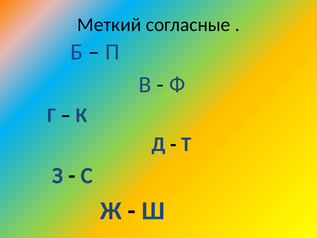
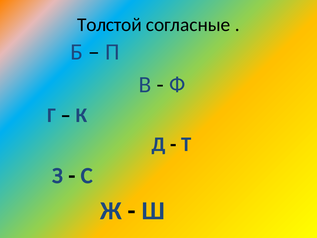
Меткий: Меткий -> Толстой (109, 25)
